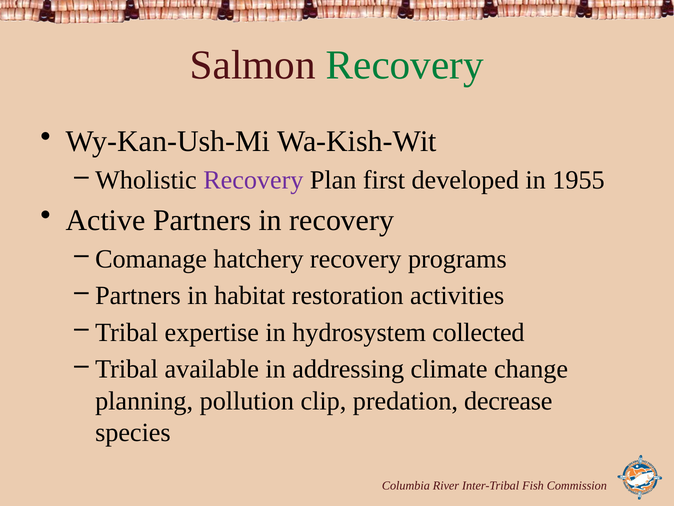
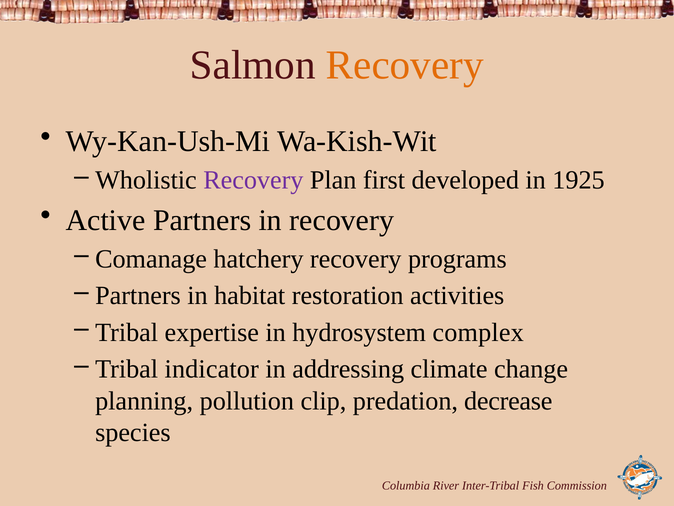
Recovery colour: green -> orange (405, 65)
1955: 1955 -> 1925 (579, 180)
collected: collected -> complex (478, 332)
available: available -> indicator (212, 369)
